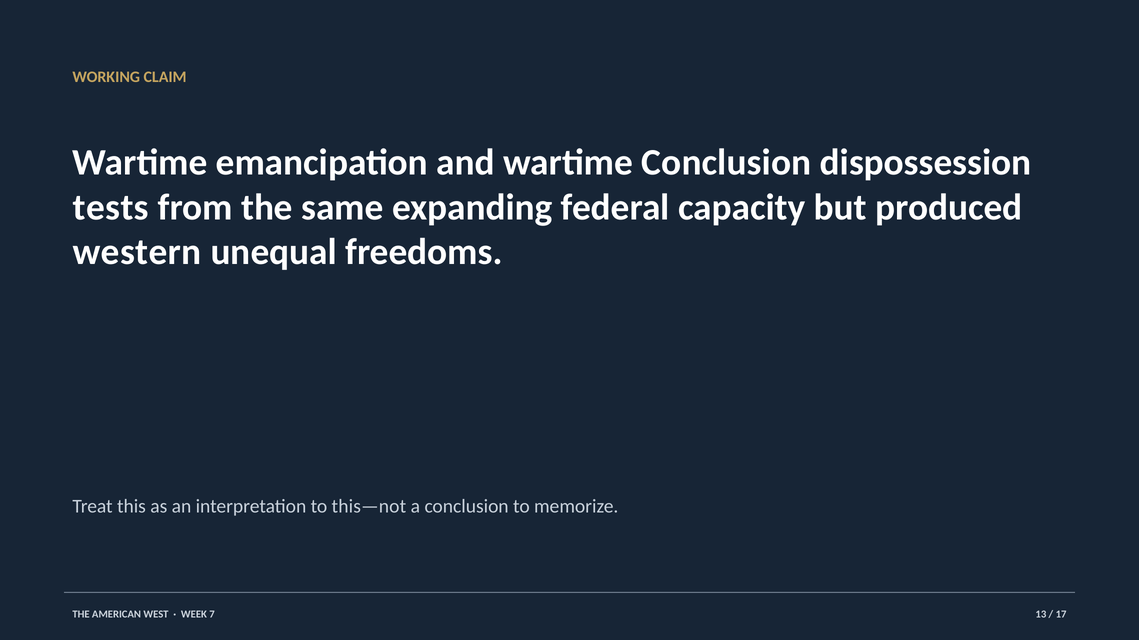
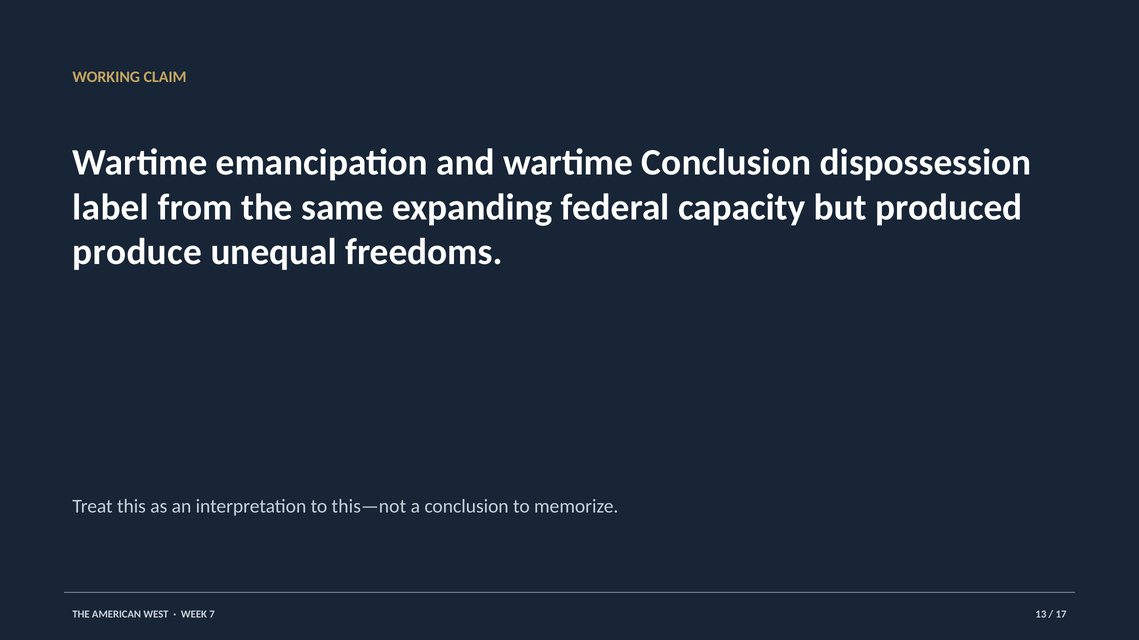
tests: tests -> label (111, 208)
western: western -> produce (137, 252)
